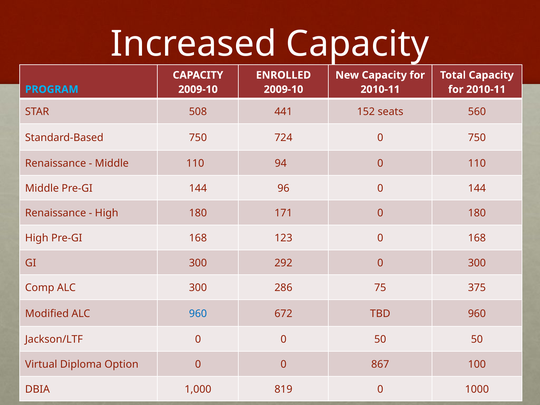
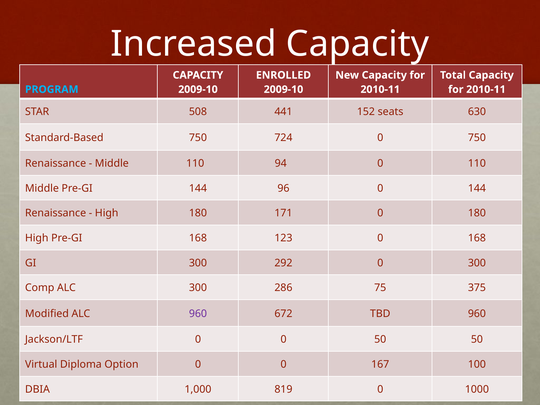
560: 560 -> 630 (477, 112)
960 colour: blue -> purple (198, 314)
867: 867 -> 167 (380, 364)
